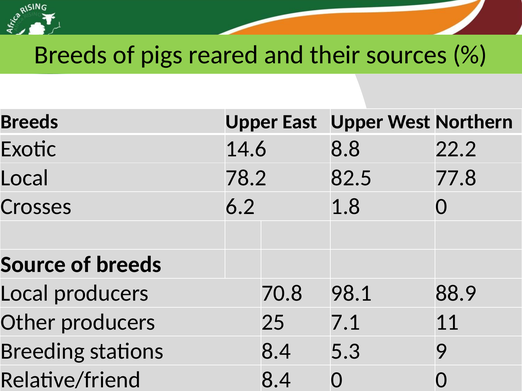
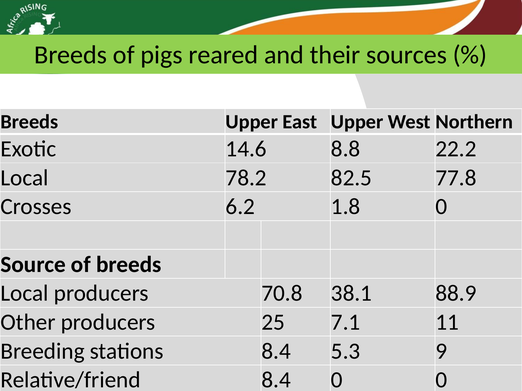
98.1: 98.1 -> 38.1 (351, 294)
